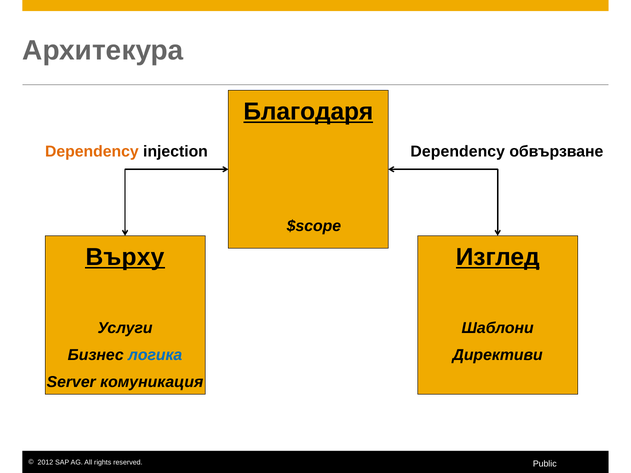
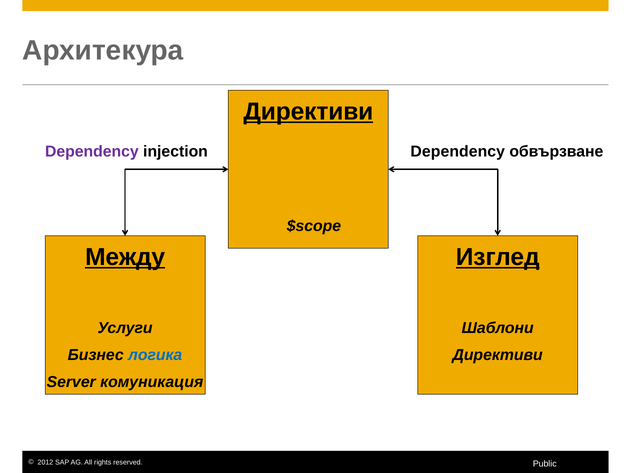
Благодаря: Благодаря -> Директиви (308, 112)
Dependency colour: orange -> purple (92, 152)
Върху: Върху -> Между (125, 257)
